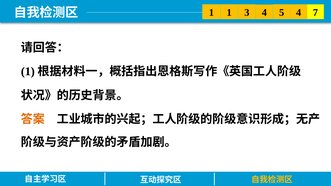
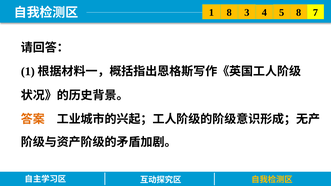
1 1: 1 -> 8 (229, 12)
5 4: 4 -> 8 (299, 12)
